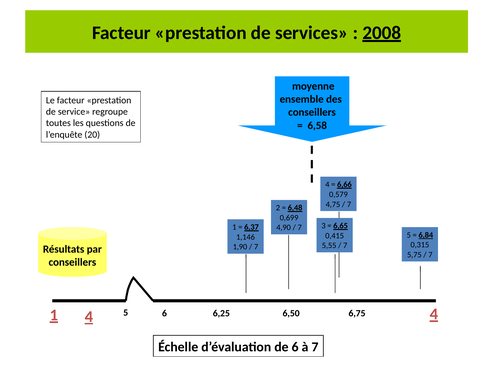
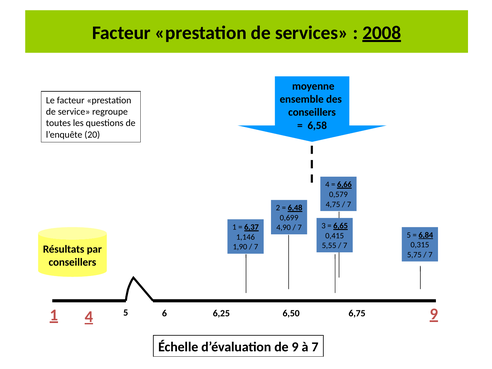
4 4: 4 -> 9 (434, 314)
de 6: 6 -> 9 (295, 347)
